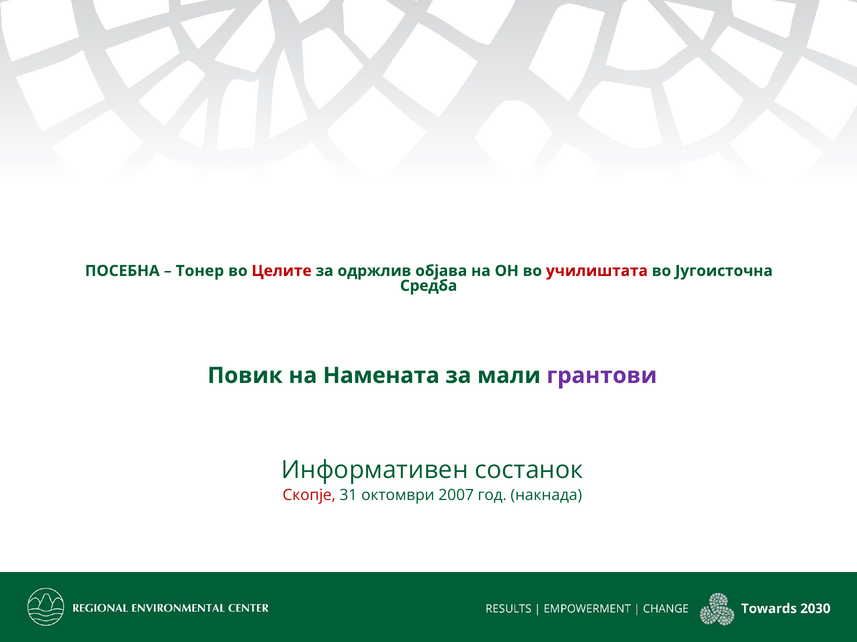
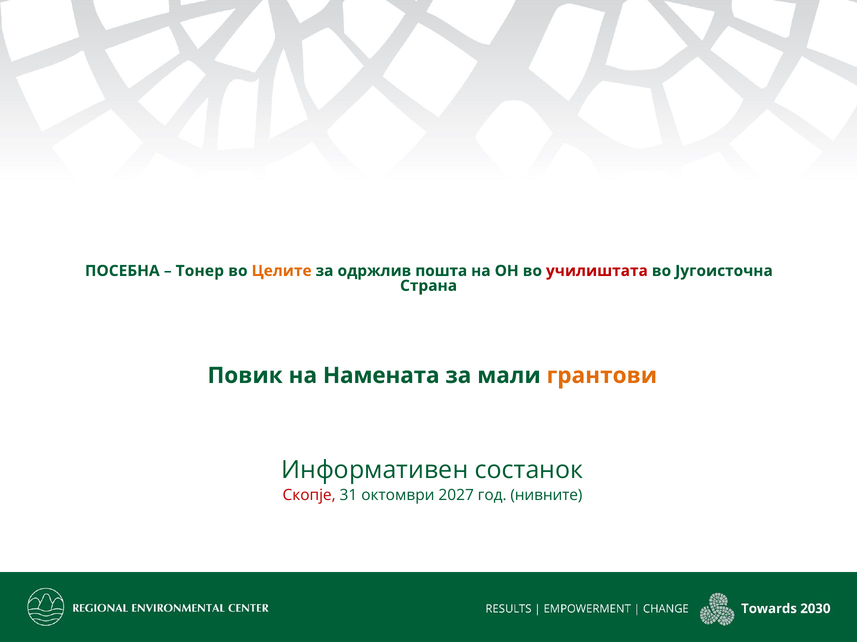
Целите colour: red -> orange (282, 271)
објава: објава -> пошта (441, 271)
Средба: Средба -> Страна (429, 286)
грантови colour: purple -> orange (602, 376)
2007: 2007 -> 2027 (456, 496)
накнада: накнада -> нивните (546, 496)
